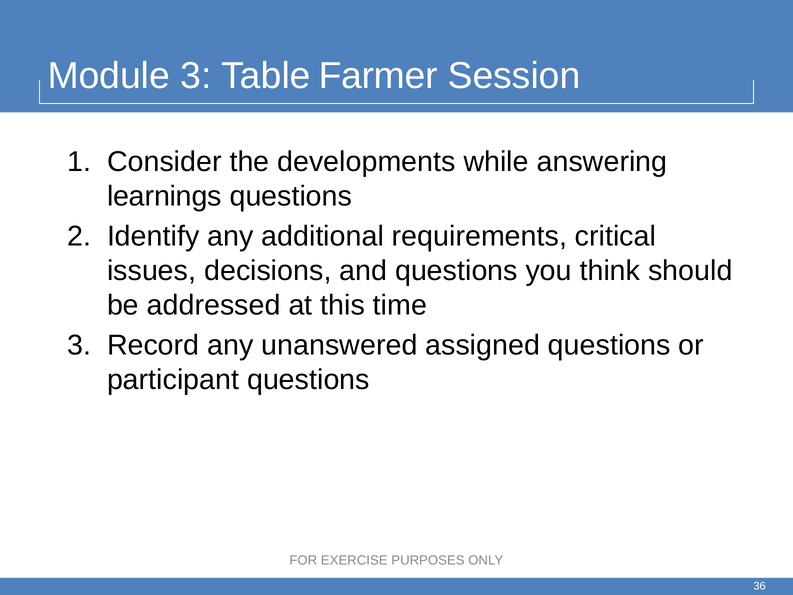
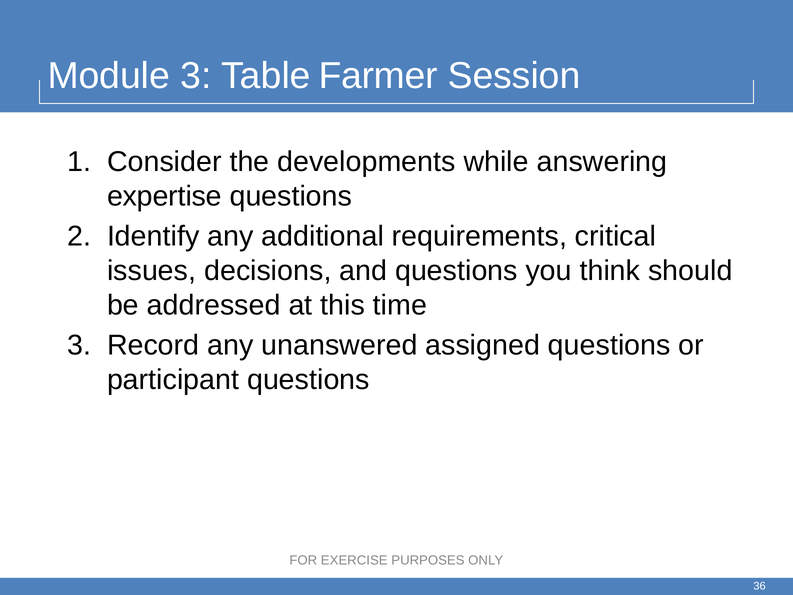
learnings: learnings -> expertise (164, 196)
